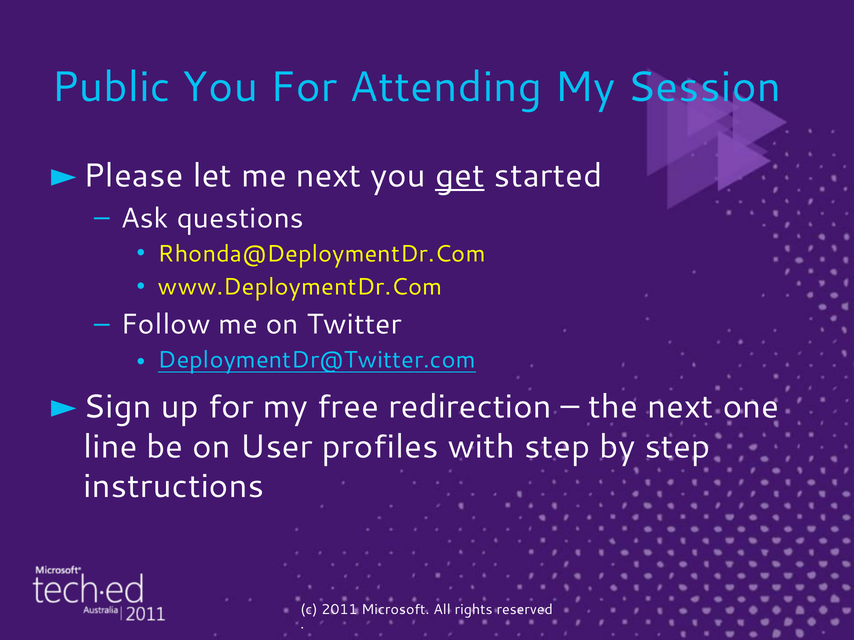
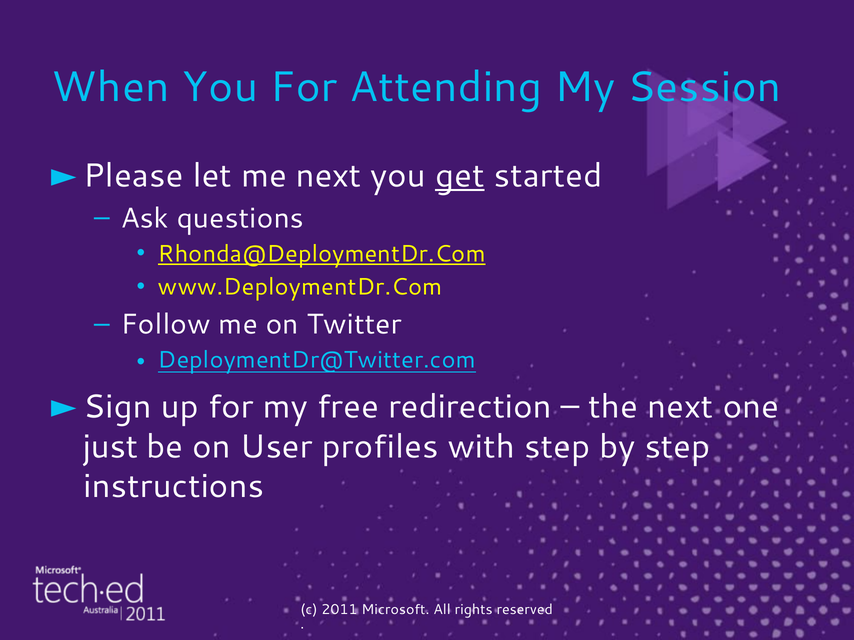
Public: Public -> When (111, 87)
Rhonda@DeploymentDr.Com underline: none -> present (322, 254)
line: line -> just (110, 447)
